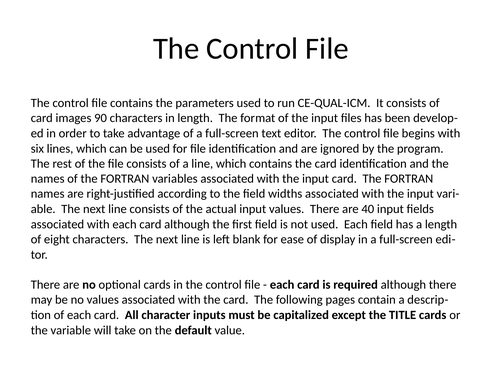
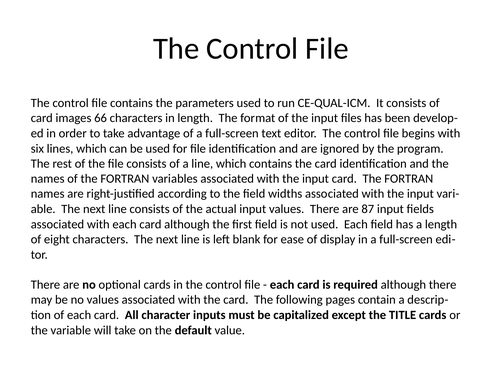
90: 90 -> 66 (101, 118)
40: 40 -> 87 (368, 209)
